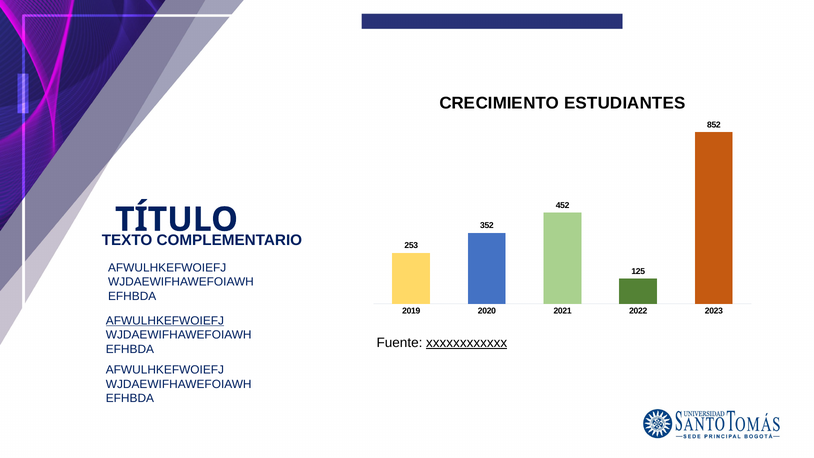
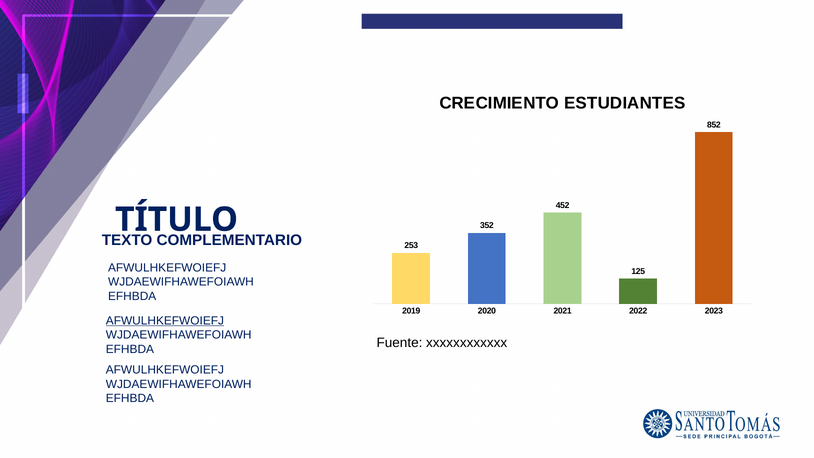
xxxxxxxxxxxx underline: present -> none (467, 343)
